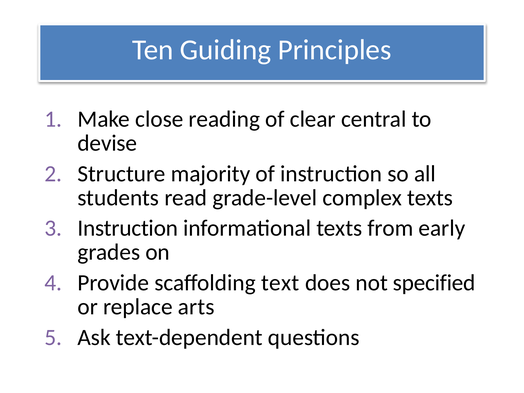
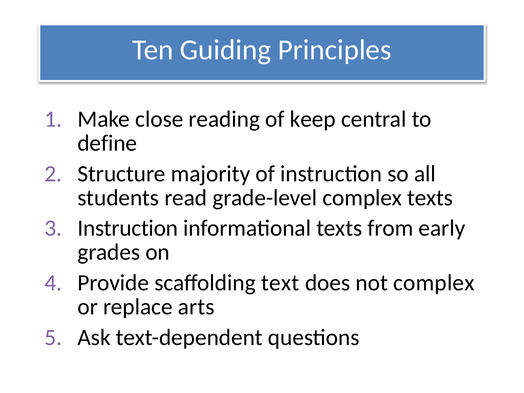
clear: clear -> keep (313, 119)
devise: devise -> define (107, 143)
not specified: specified -> complex (434, 283)
